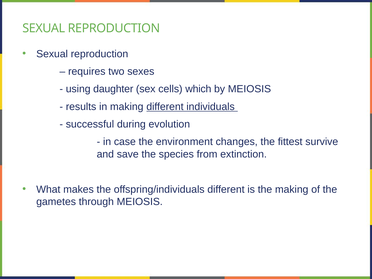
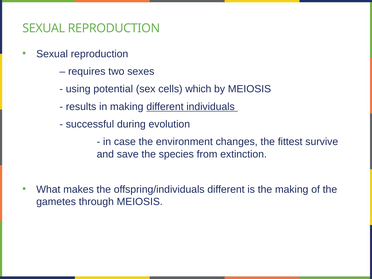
daughter: daughter -> potential (113, 89)
